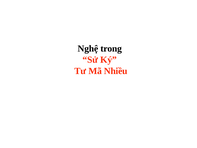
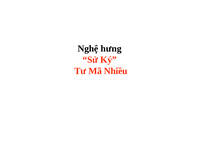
trong: trong -> hưng (111, 48)
